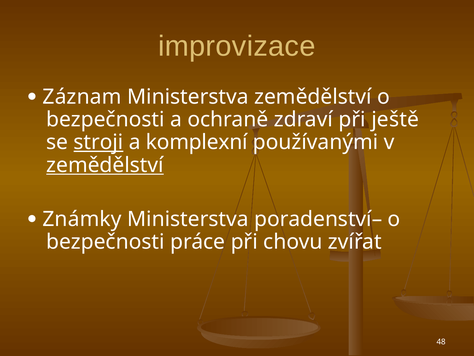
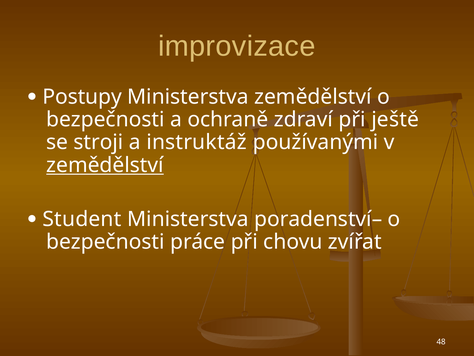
Záznam: Záznam -> Postupy (82, 97)
stroji underline: present -> none (98, 142)
komplexní: komplexní -> instruktáž (197, 142)
Známky: Známky -> Student (82, 219)
